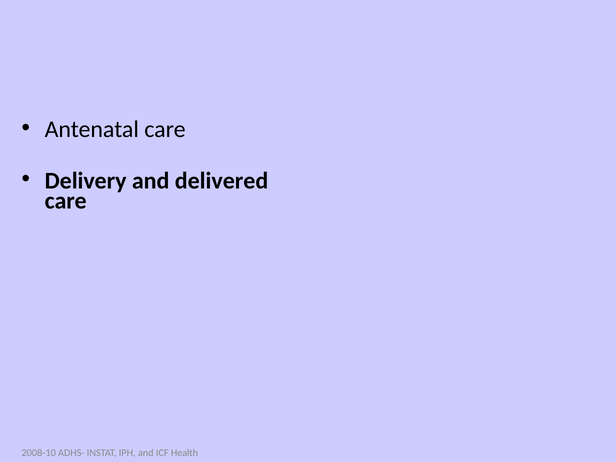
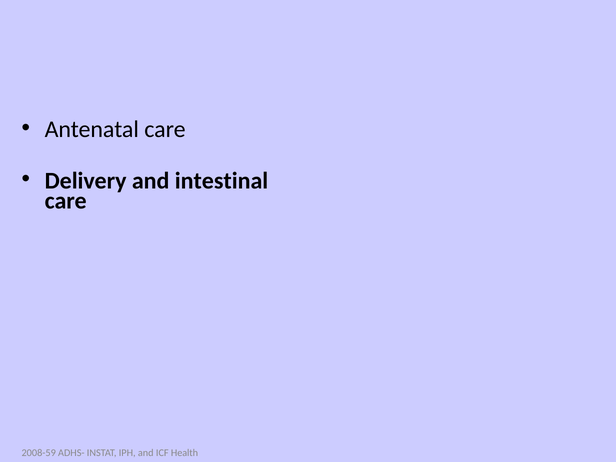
delivered: delivered -> intestinal (222, 181)
2008-10: 2008-10 -> 2008-59 (39, 453)
